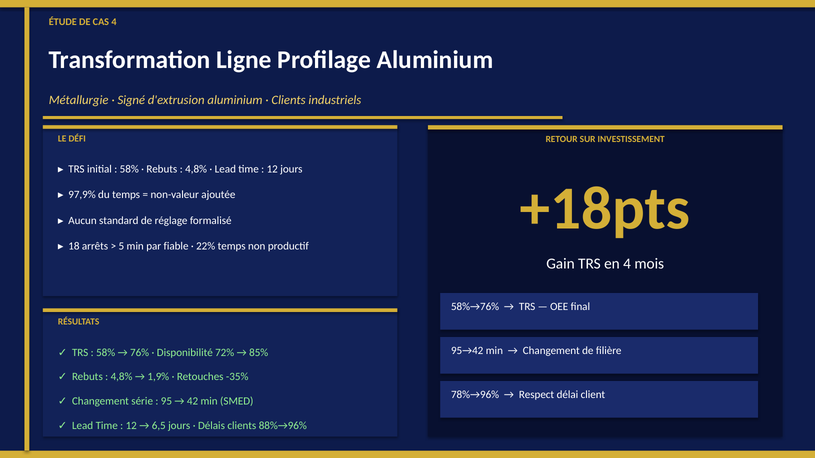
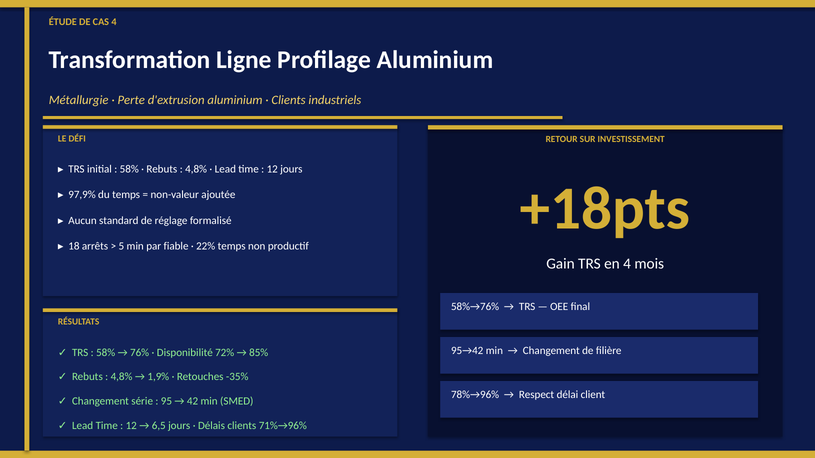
Signé: Signé -> Perte (131, 100)
88%→96%: 88%→96% -> 71%→96% (283, 426)
